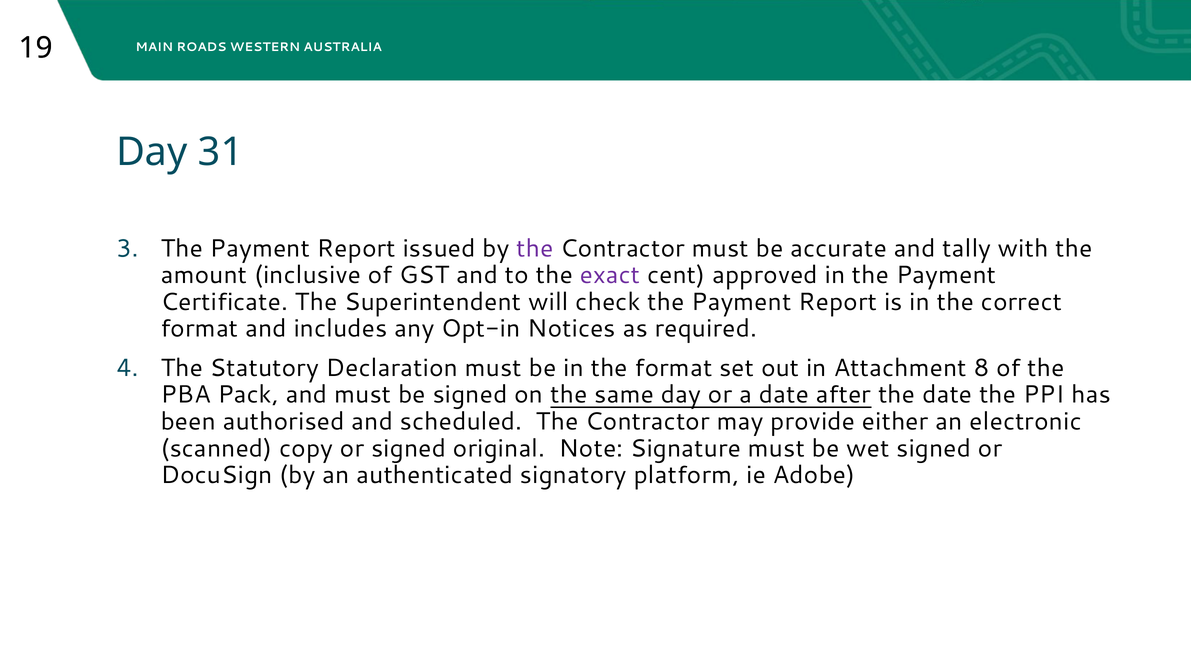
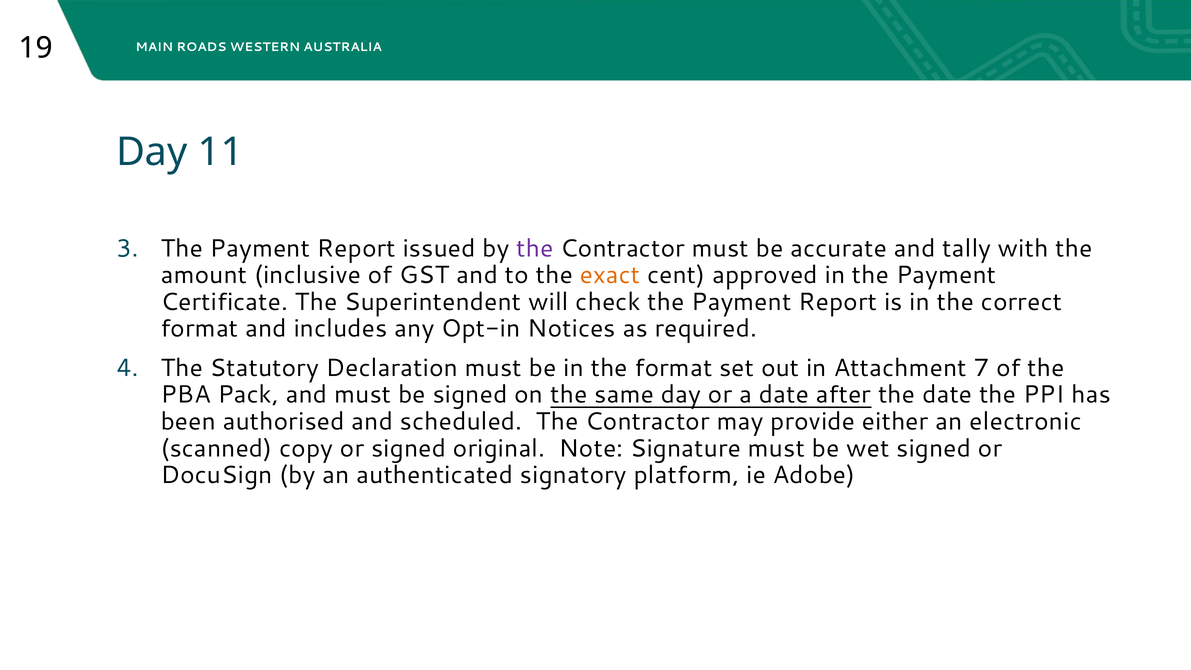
31: 31 -> 11 (221, 152)
exact colour: purple -> orange (610, 275)
8: 8 -> 7 (981, 368)
